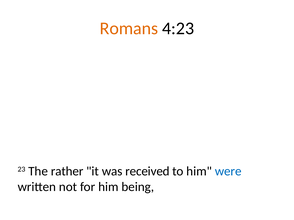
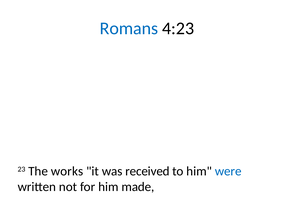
Romans colour: orange -> blue (129, 28)
rather: rather -> works (67, 172)
being: being -> made (138, 187)
